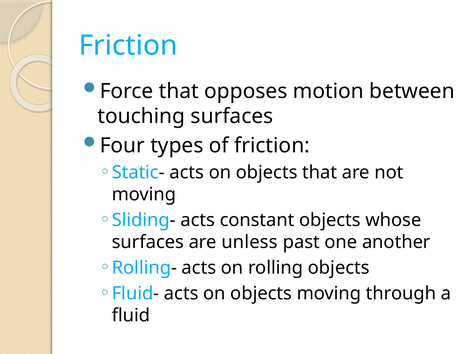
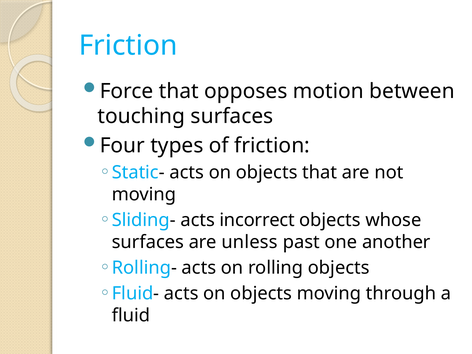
constant: constant -> incorrect (257, 220)
